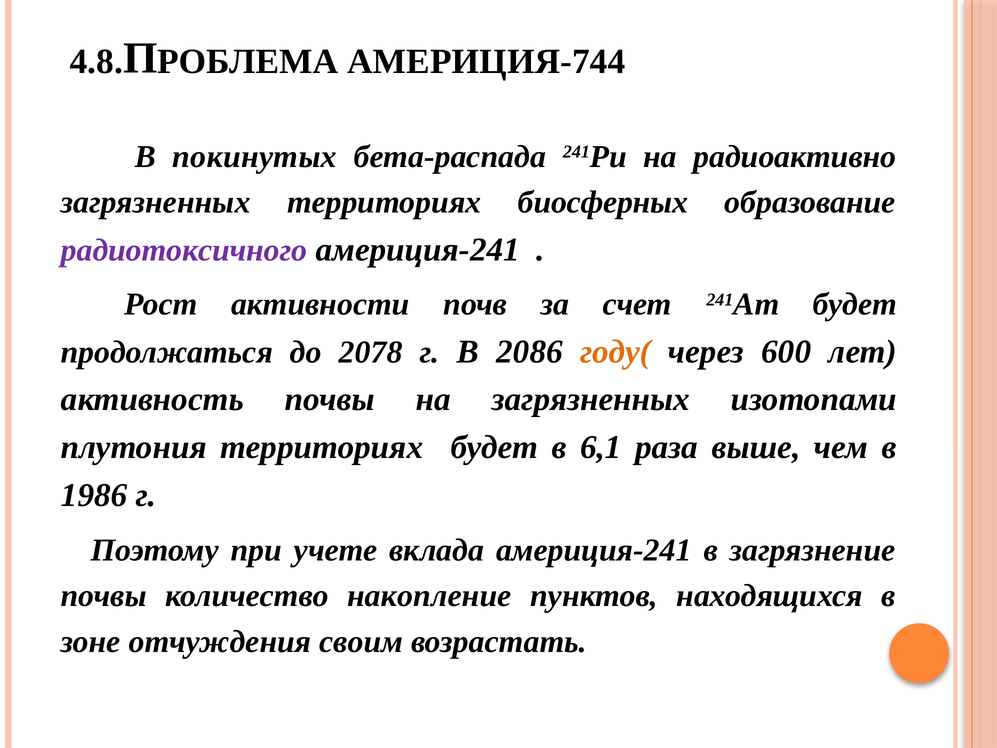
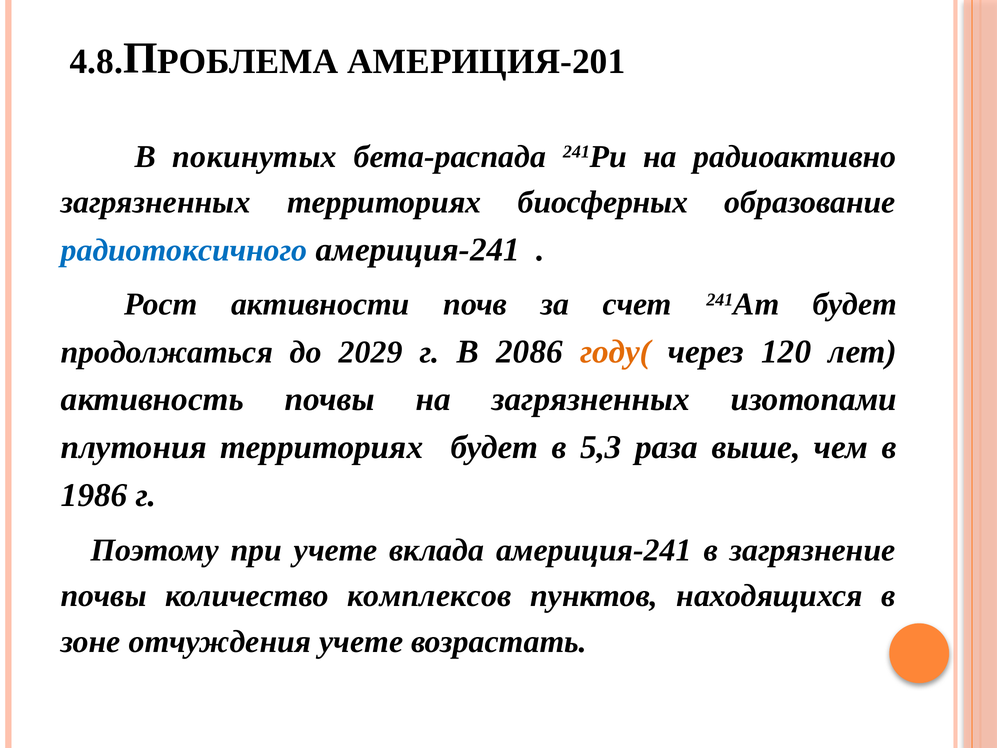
АМЕРИЦИЯ-744: АМЕРИЦИЯ-744 -> АМЕРИЦИЯ-201 (486, 61)
радиотоксичного colour: purple -> blue (184, 250)
2078: 2078 -> 2029 (371, 352)
600: 600 -> 120 (786, 351)
6,1: 6,1 -> 5,3 (601, 447)
накопление: накопление -> комплексов (429, 596)
отчуждения своим: своим -> учете (361, 641)
